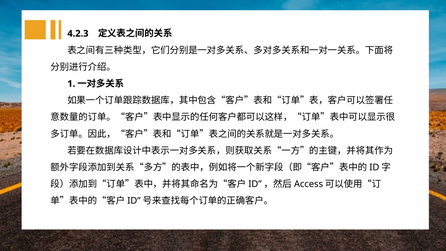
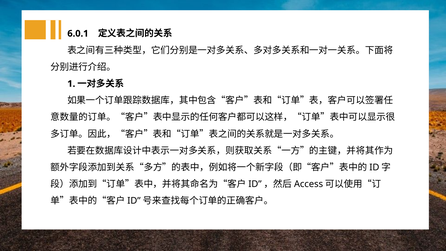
4.2.3: 4.2.3 -> 6.0.1 (78, 34)
